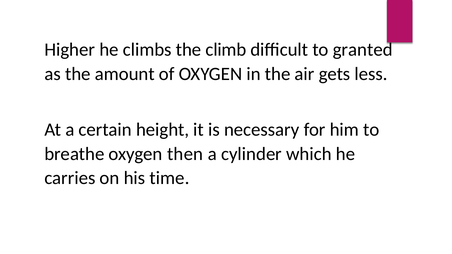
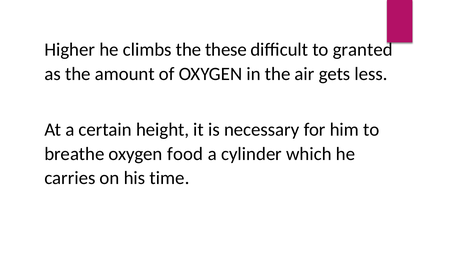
climb: climb -> these (226, 50)
then: then -> food (185, 154)
